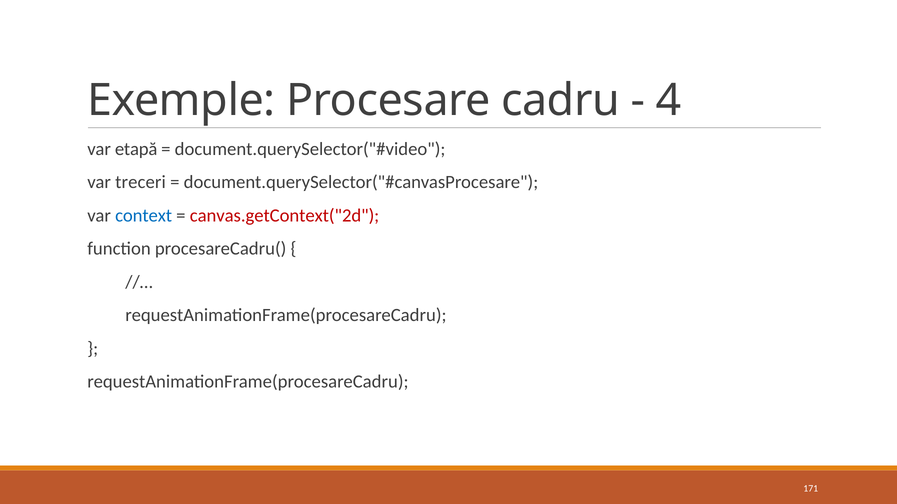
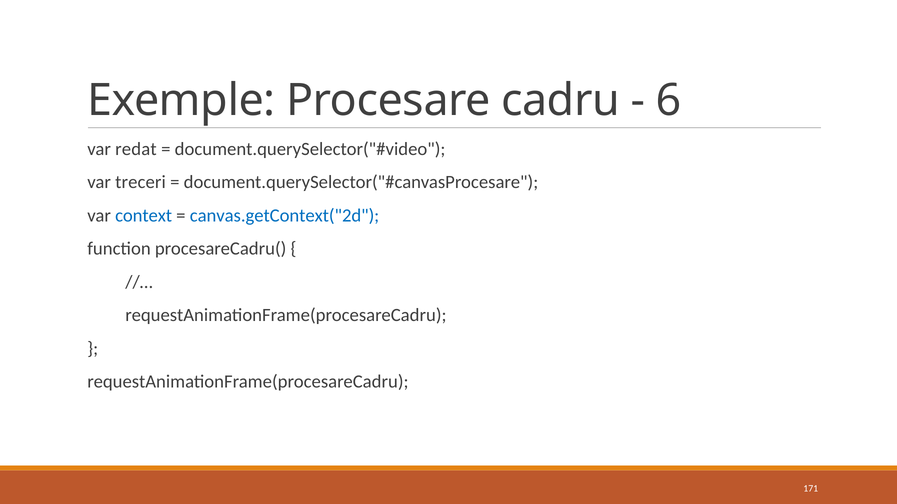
4: 4 -> 6 (669, 100)
etapă: etapă -> redat (136, 149)
canvas.getContext("2d colour: red -> blue (285, 216)
